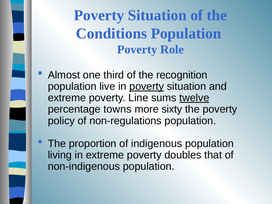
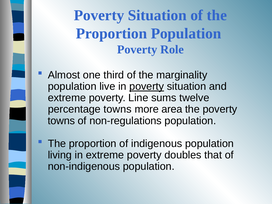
Conditions: Conditions -> Proportion (111, 33)
recognition: recognition -> marginality (182, 75)
twelve underline: present -> none (194, 98)
sixty: sixty -> area (172, 109)
policy: policy -> towns (61, 121)
